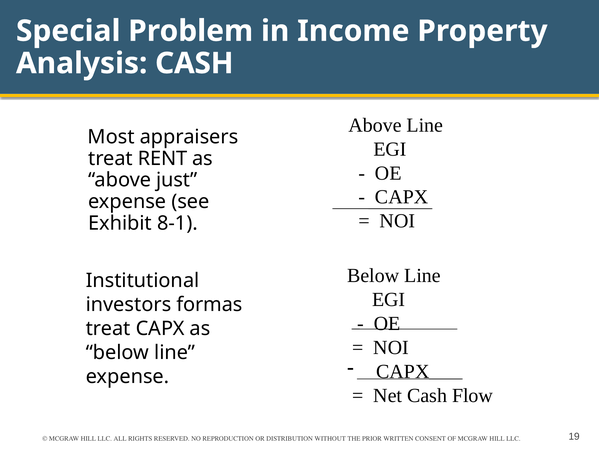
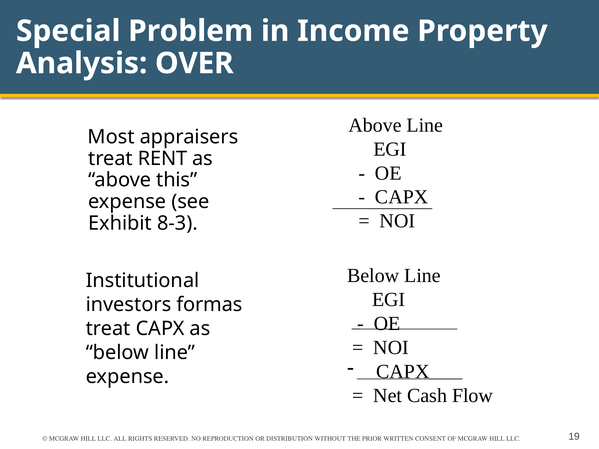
Analysis CASH: CASH -> OVER (194, 63)
just: just -> this (177, 180)
8-1: 8-1 -> 8-3 (177, 223)
